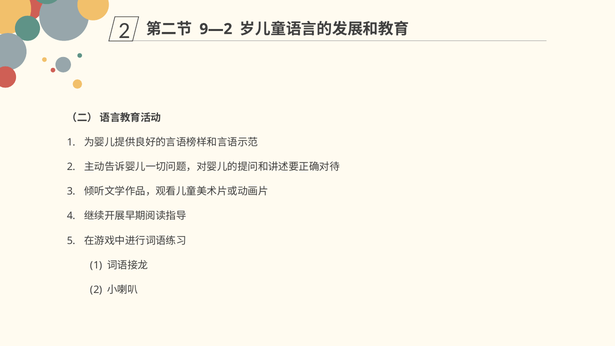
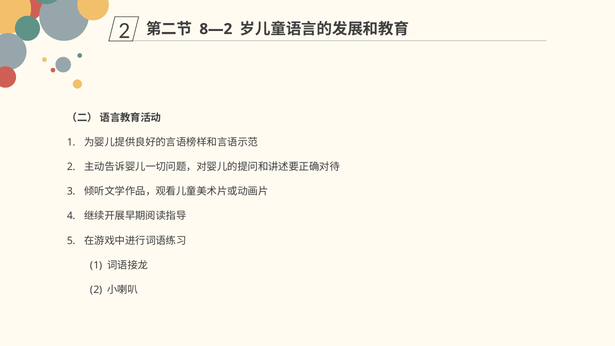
9—2: 9—2 -> 8—2 (216, 29)
